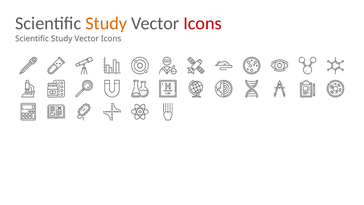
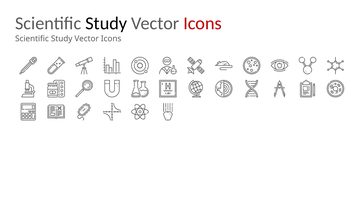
Study colour: orange -> black (106, 23)
